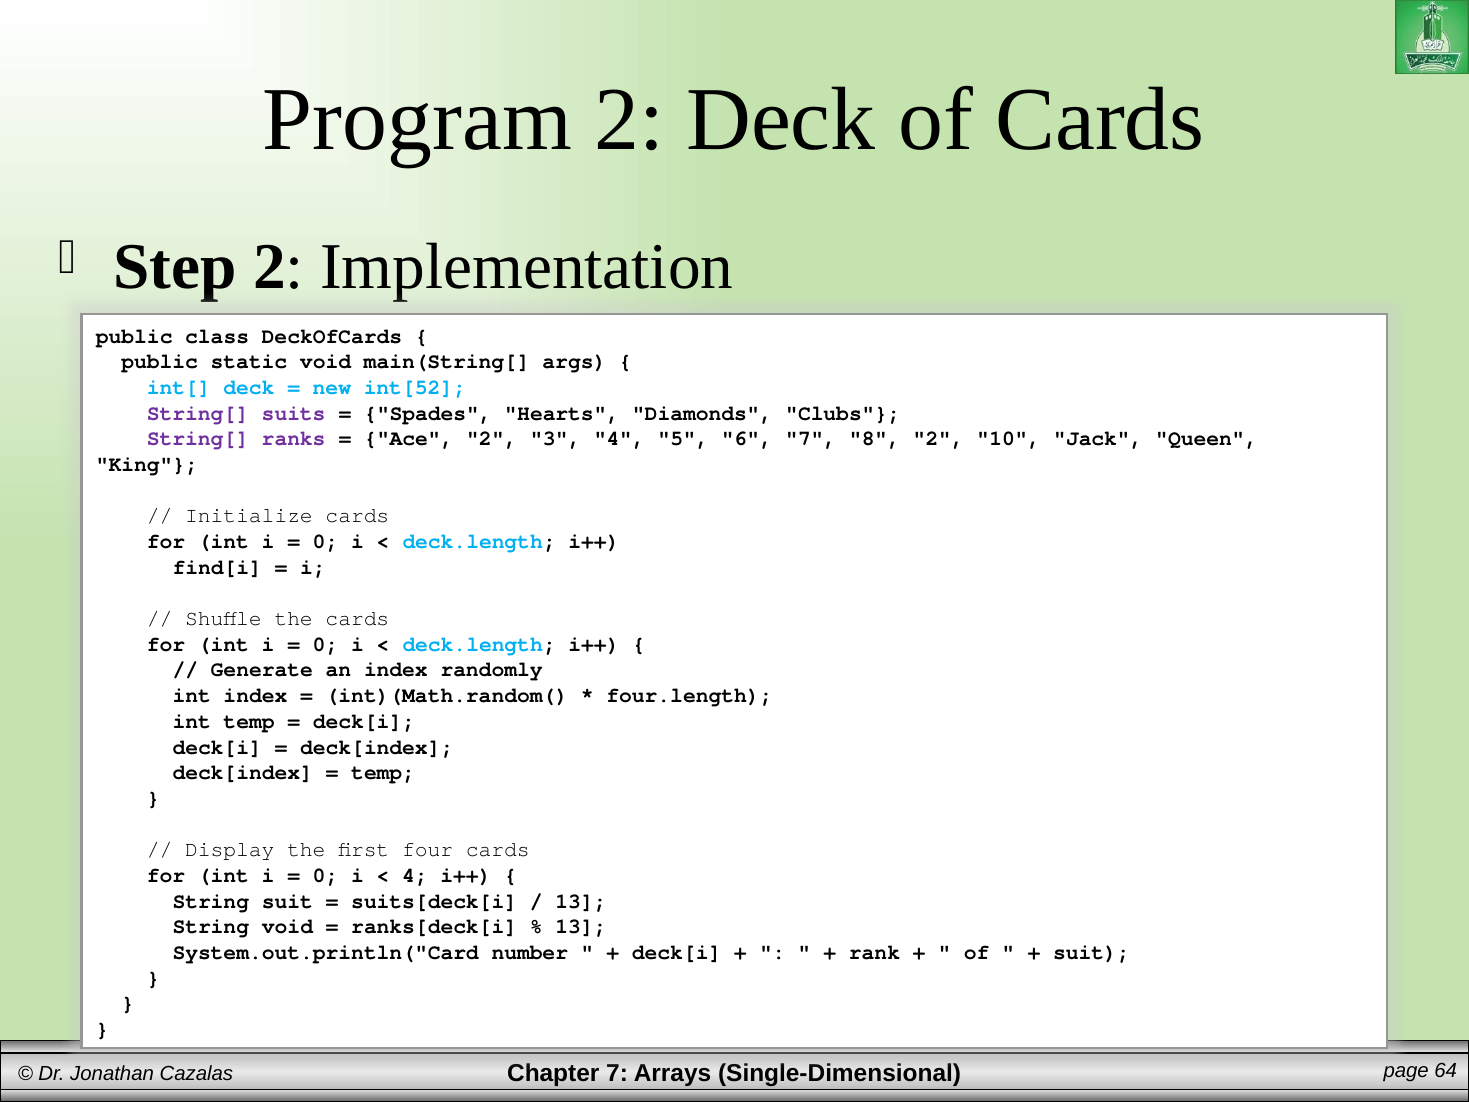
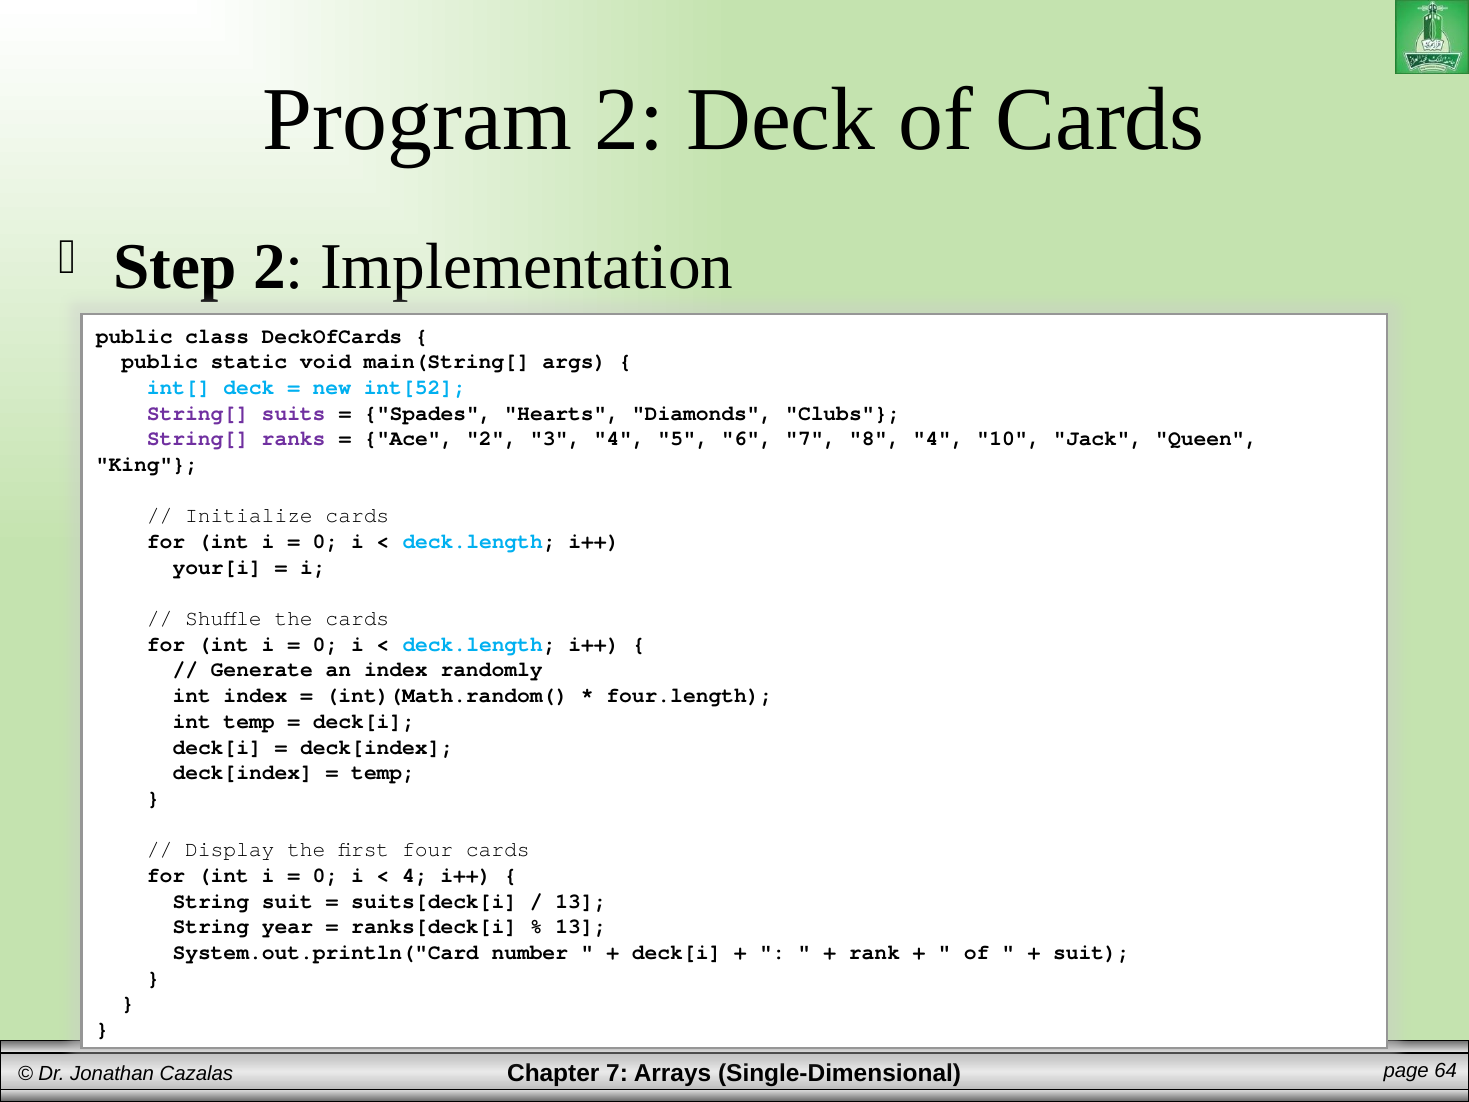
8 2: 2 -> 4 (939, 439)
find[i: find[i -> your[i (217, 567)
String void: void -> year (287, 927)
